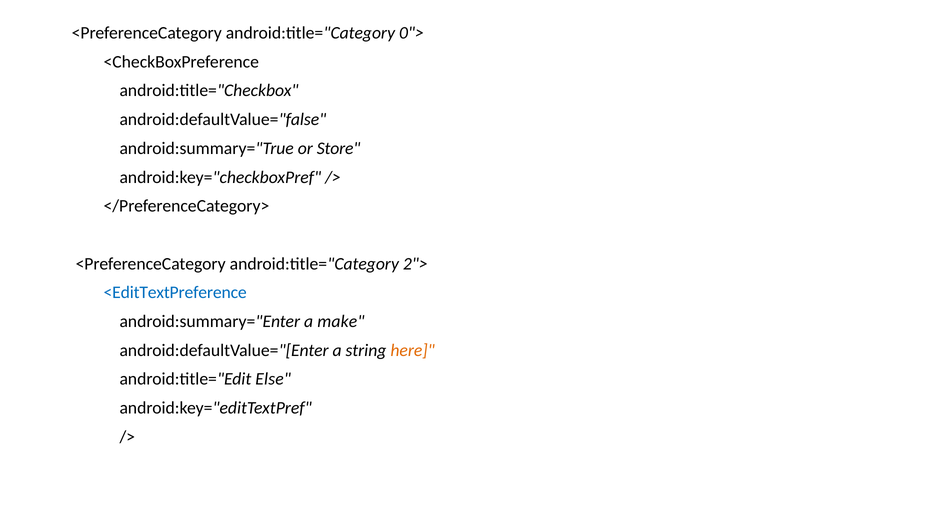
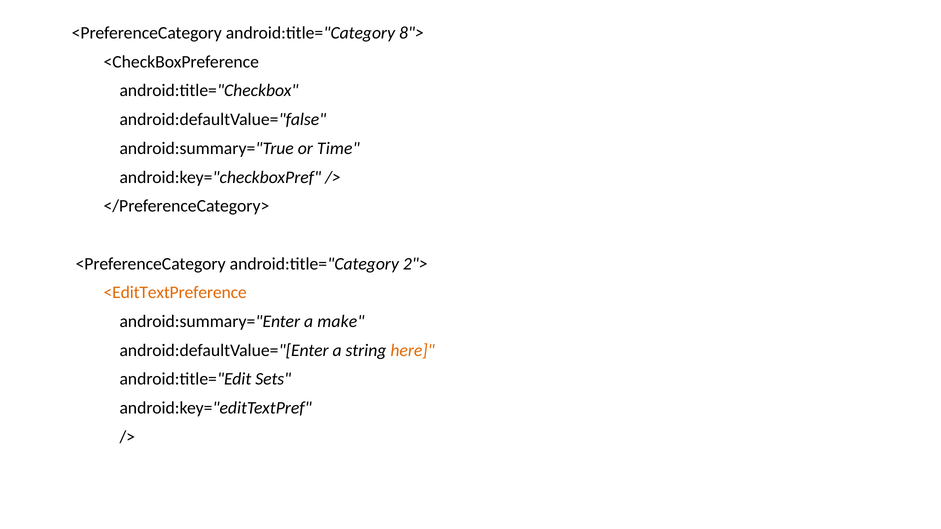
0">: 0"> -> 8"> (411, 33)
Store: Store -> Time (338, 148)
<EditTextPreference colour: blue -> orange (175, 293)
Else: Else -> Sets (273, 379)
